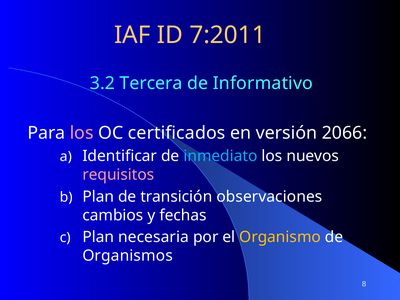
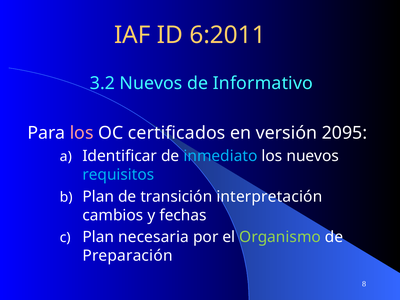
7:2011: 7:2011 -> 6:2011 (228, 35)
3.2 Tercera: Tercera -> Nuevos (151, 83)
2066: 2066 -> 2095 (344, 133)
requisitos colour: pink -> light blue (118, 175)
observaciones: observaciones -> interpretación (269, 197)
Organismo colour: yellow -> light green (280, 237)
Organismos: Organismos -> Preparación (128, 256)
